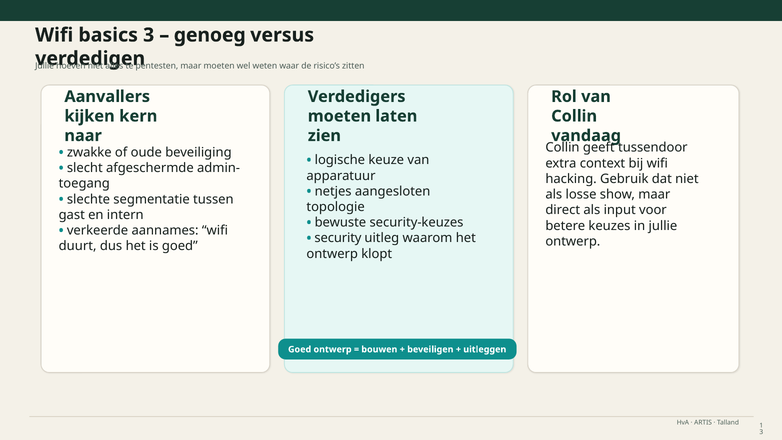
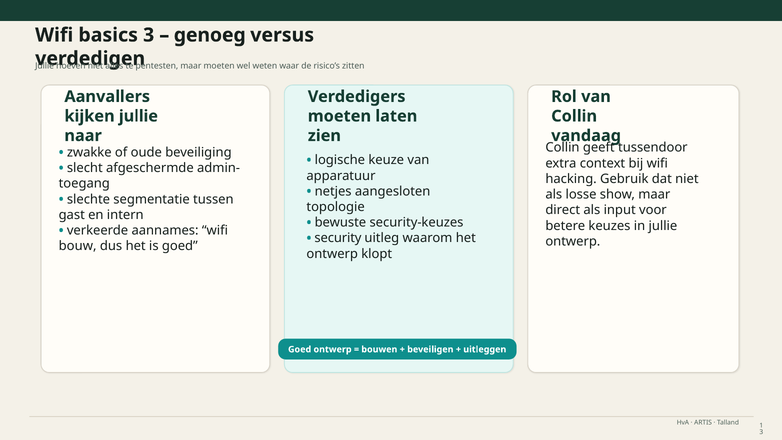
kijken kern: kern -> jullie (138, 116)
duurt: duurt -> bouw (78, 246)
